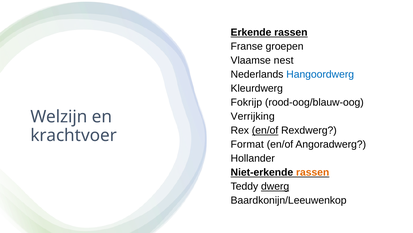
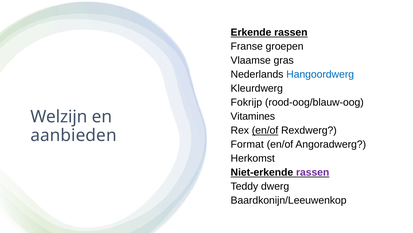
nest: nest -> gras (284, 60)
Verrijking: Verrijking -> Vitamines (253, 116)
krachtvoer: krachtvoer -> aanbieden (74, 135)
Hollander: Hollander -> Herkomst (253, 158)
rassen colour: orange -> purple (313, 172)
dwerg underline: present -> none (275, 186)
